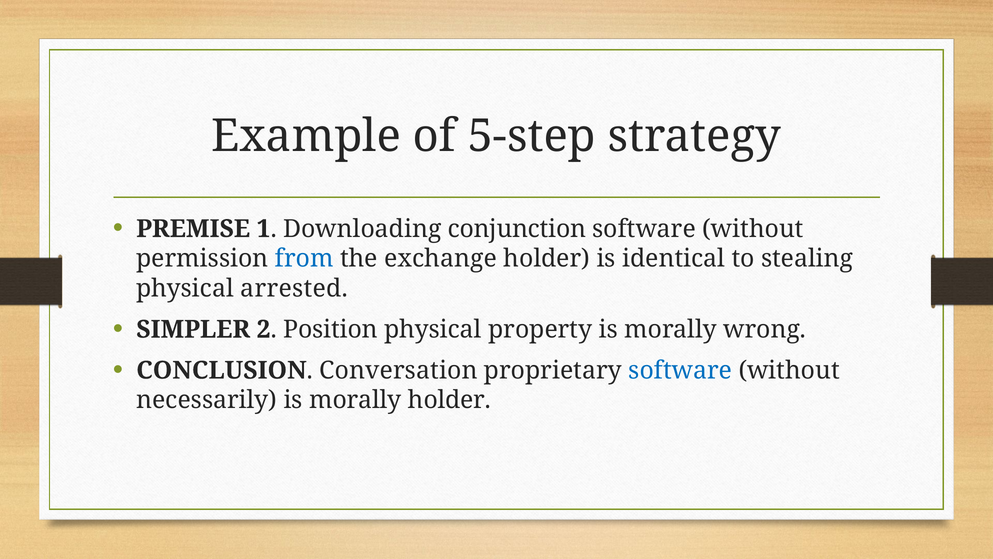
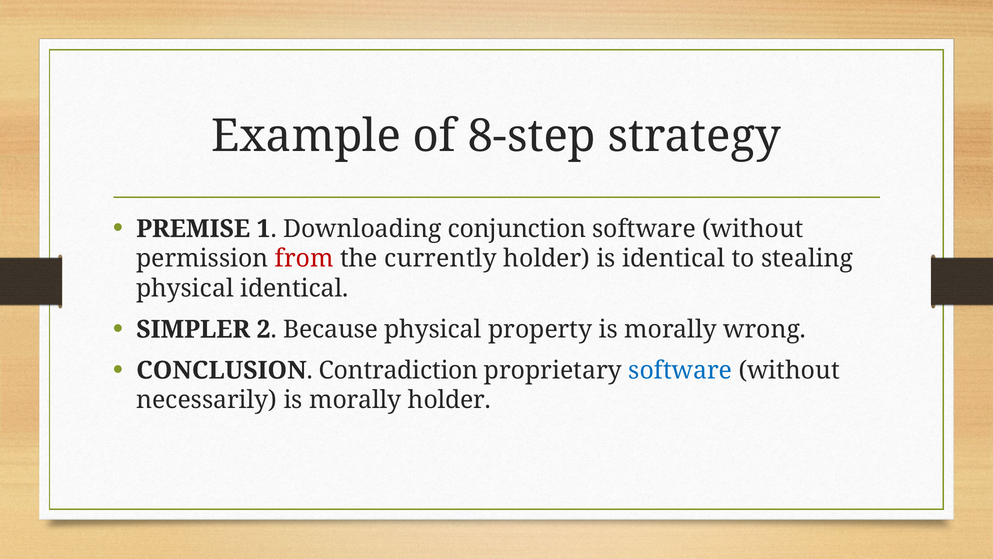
5-step: 5-step -> 8-step (532, 136)
from colour: blue -> red (304, 258)
exchange: exchange -> currently (441, 258)
physical arrested: arrested -> identical (294, 288)
Position: Position -> Because (330, 329)
Conversation: Conversation -> Contradiction (399, 370)
